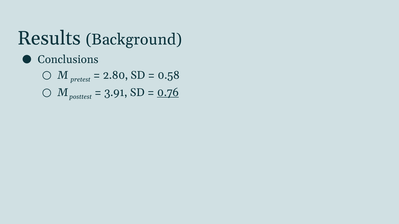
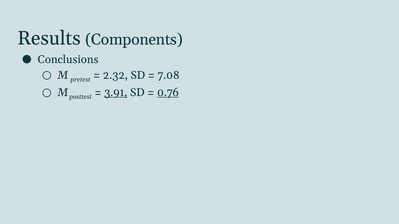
Background: Background -> Components (134, 40)
2.80: 2.80 -> 2.32 (115, 75)
0.58: 0.58 -> 7.08 (169, 75)
3.91 underline: none -> present (116, 93)
